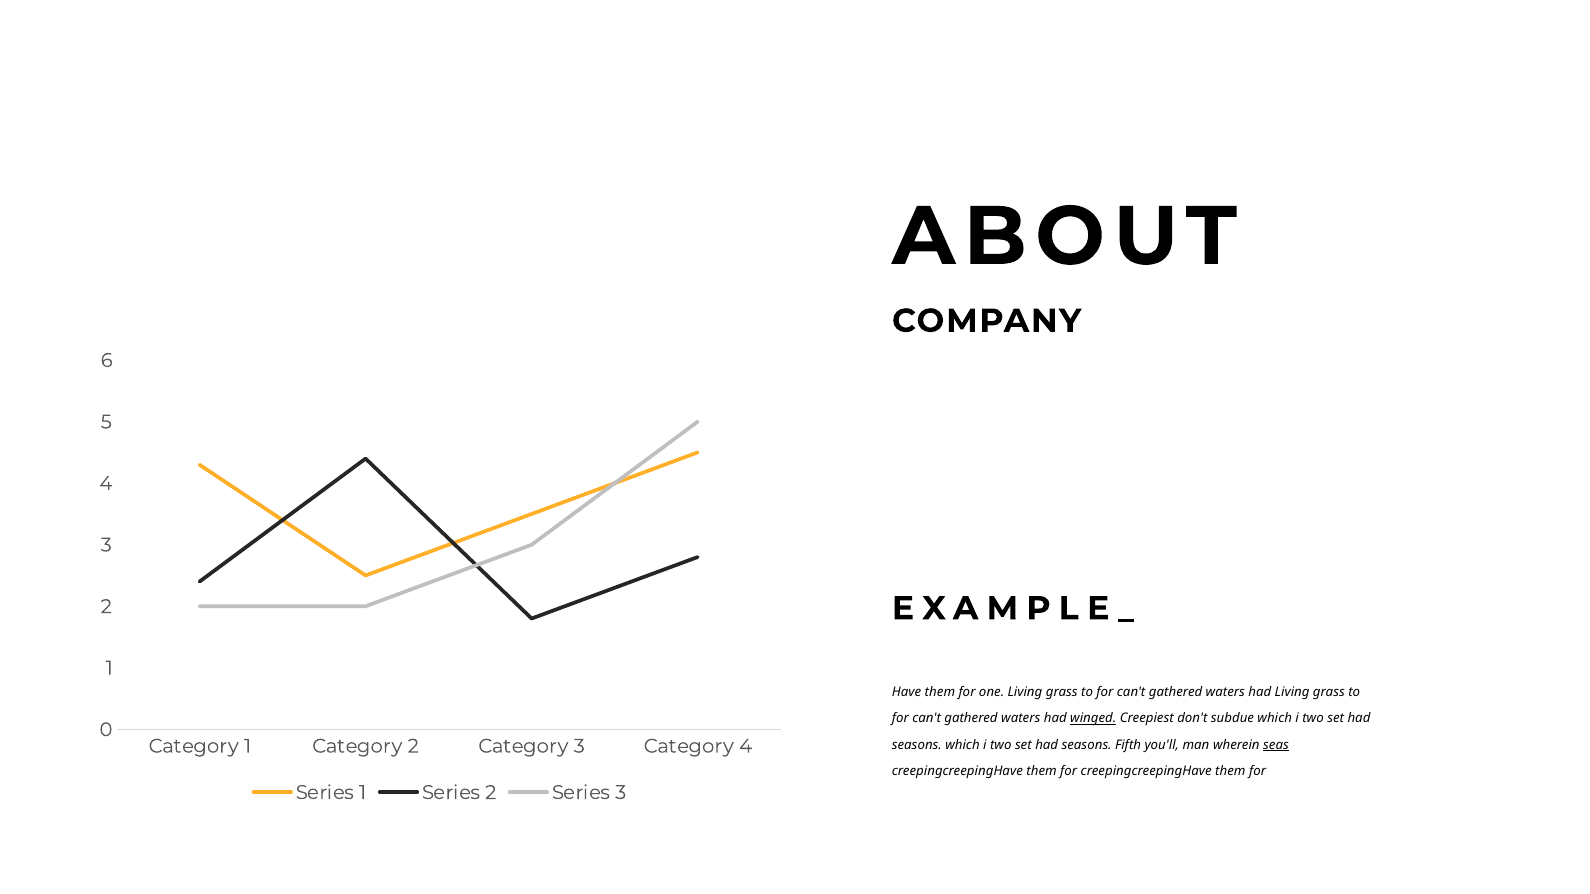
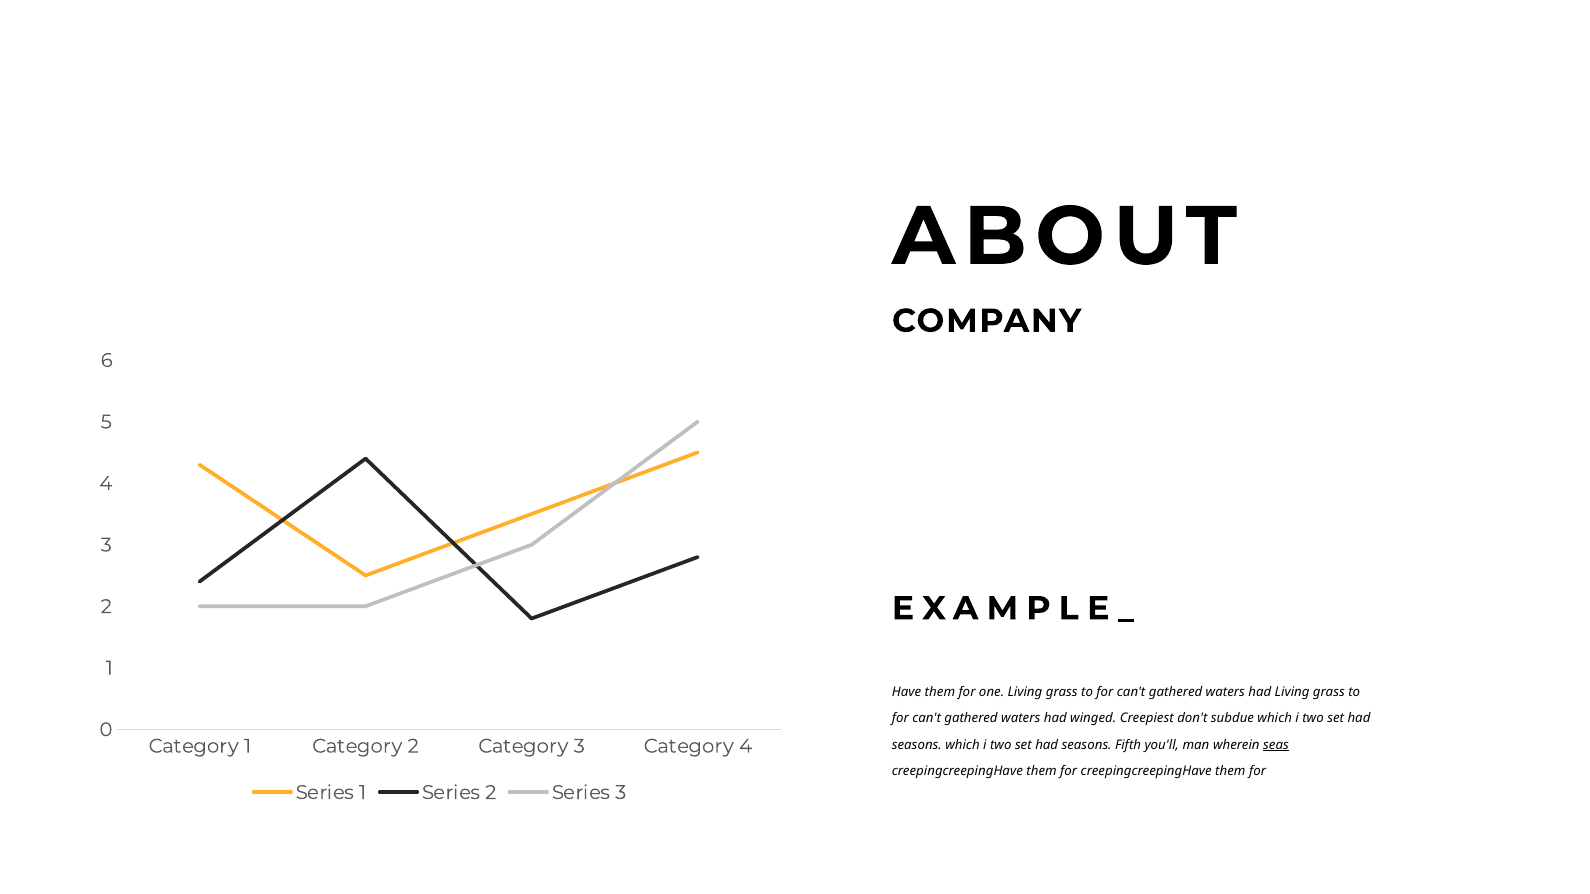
winged underline: present -> none (1093, 719)
